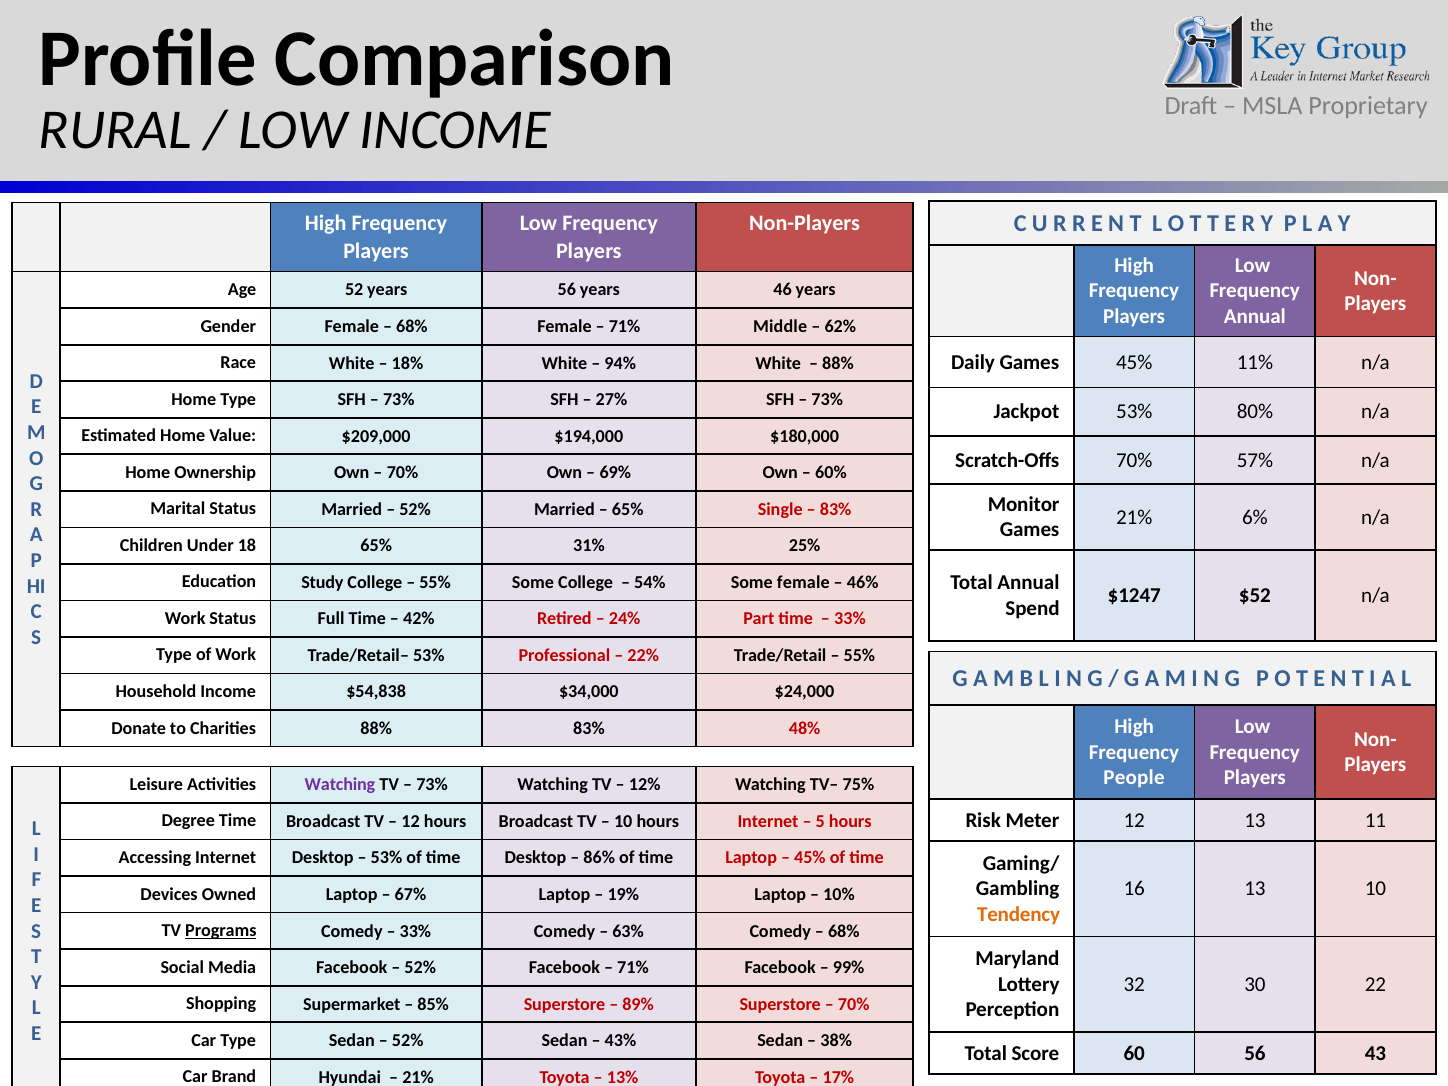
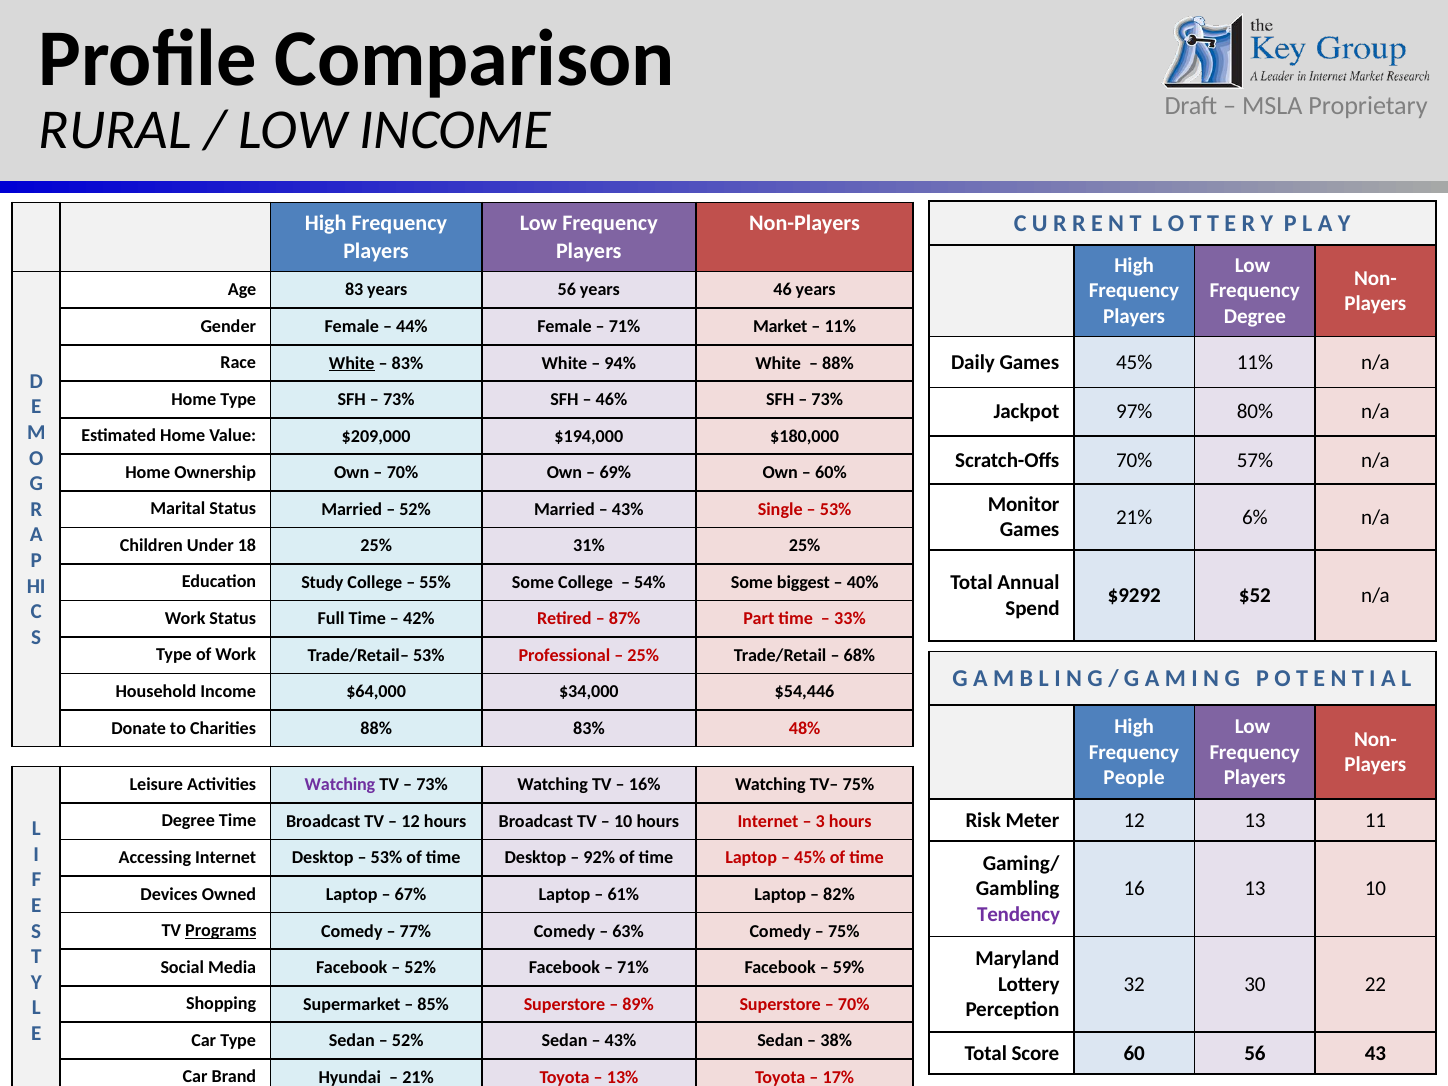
52: 52 -> 83 (354, 290)
Annual: Annual -> Degree (1255, 317)
68%: 68% -> 44% (412, 327)
Middle: Middle -> Market (780, 327)
62%: 62% -> 11% (840, 327)
White underline: none -> present (352, 363)
18%: 18% -> 83% (407, 363)
27%: 27% -> 46% (612, 400)
Jackpot 53%: 53% -> 97% (1134, 412)
65%: 65% -> 43% (628, 509)
83%: 83% -> 53% (836, 509)
18 65%: 65% -> 25% (376, 546)
Some female: female -> biggest (803, 582)
46%: 46% -> 40% (863, 582)
$1247: $1247 -> $9292 (1134, 596)
24%: 24% -> 87% (625, 619)
22%: 22% -> 25% (643, 655)
55%: 55% -> 68% (859, 655)
$54,838: $54,838 -> $64,000 (376, 692)
$24,000: $24,000 -> $54,446 (805, 692)
12%: 12% -> 16% (645, 785)
5: 5 -> 3 (820, 821)
86%: 86% -> 92% (599, 858)
19%: 19% -> 61% (623, 895)
10%: 10% -> 82% (839, 895)
Tendency colour: orange -> purple (1019, 915)
33%: 33% -> 77% (415, 931)
68%: 68% -> 75% (844, 931)
99%: 99% -> 59% (849, 968)
